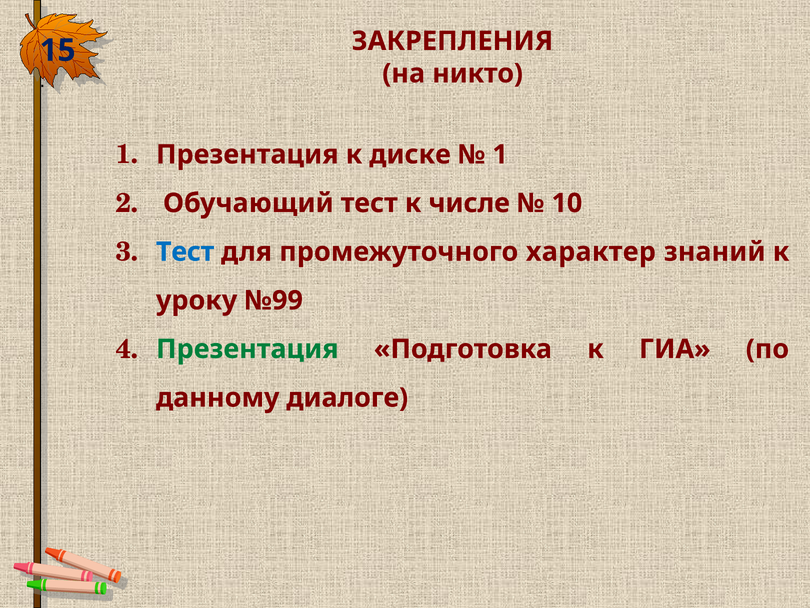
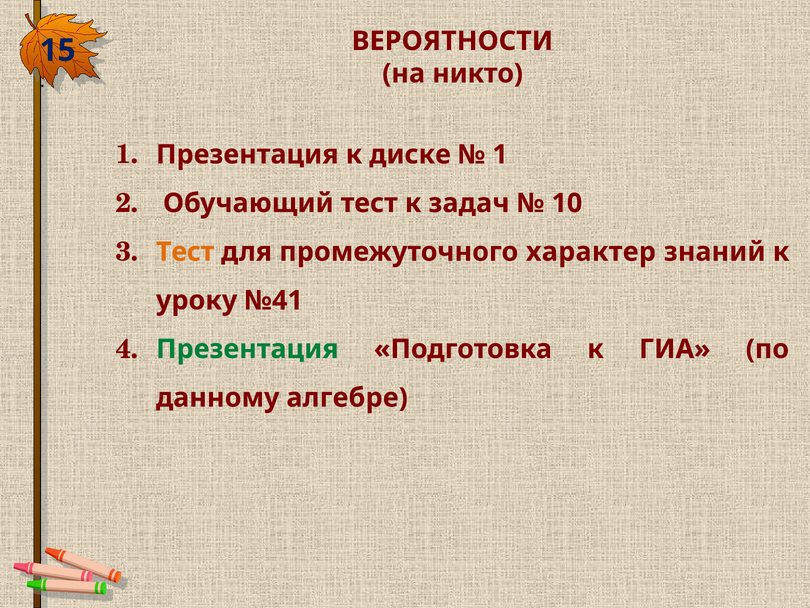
ЗАКРЕПЛЕНИЯ: ЗАКРЕПЛЕНИЯ -> ВЕРОЯТНОСТИ (452, 41)
числе: числе -> задач (469, 203)
Тест colour: blue -> orange (185, 252)
№99: №99 -> №41 (274, 300)
диалоге: диалоге -> алгебре (347, 397)
